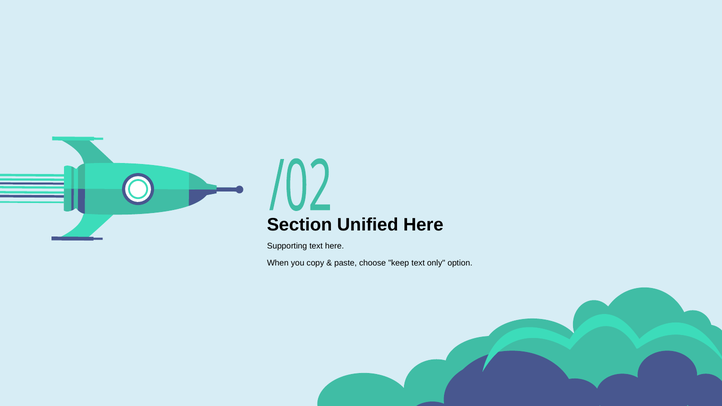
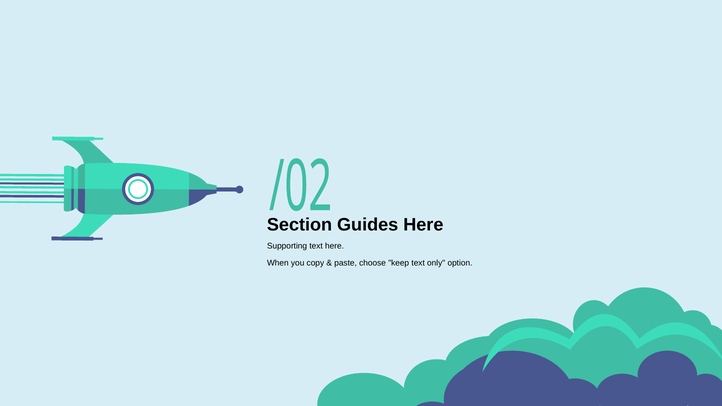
Unified: Unified -> Guides (368, 225)
